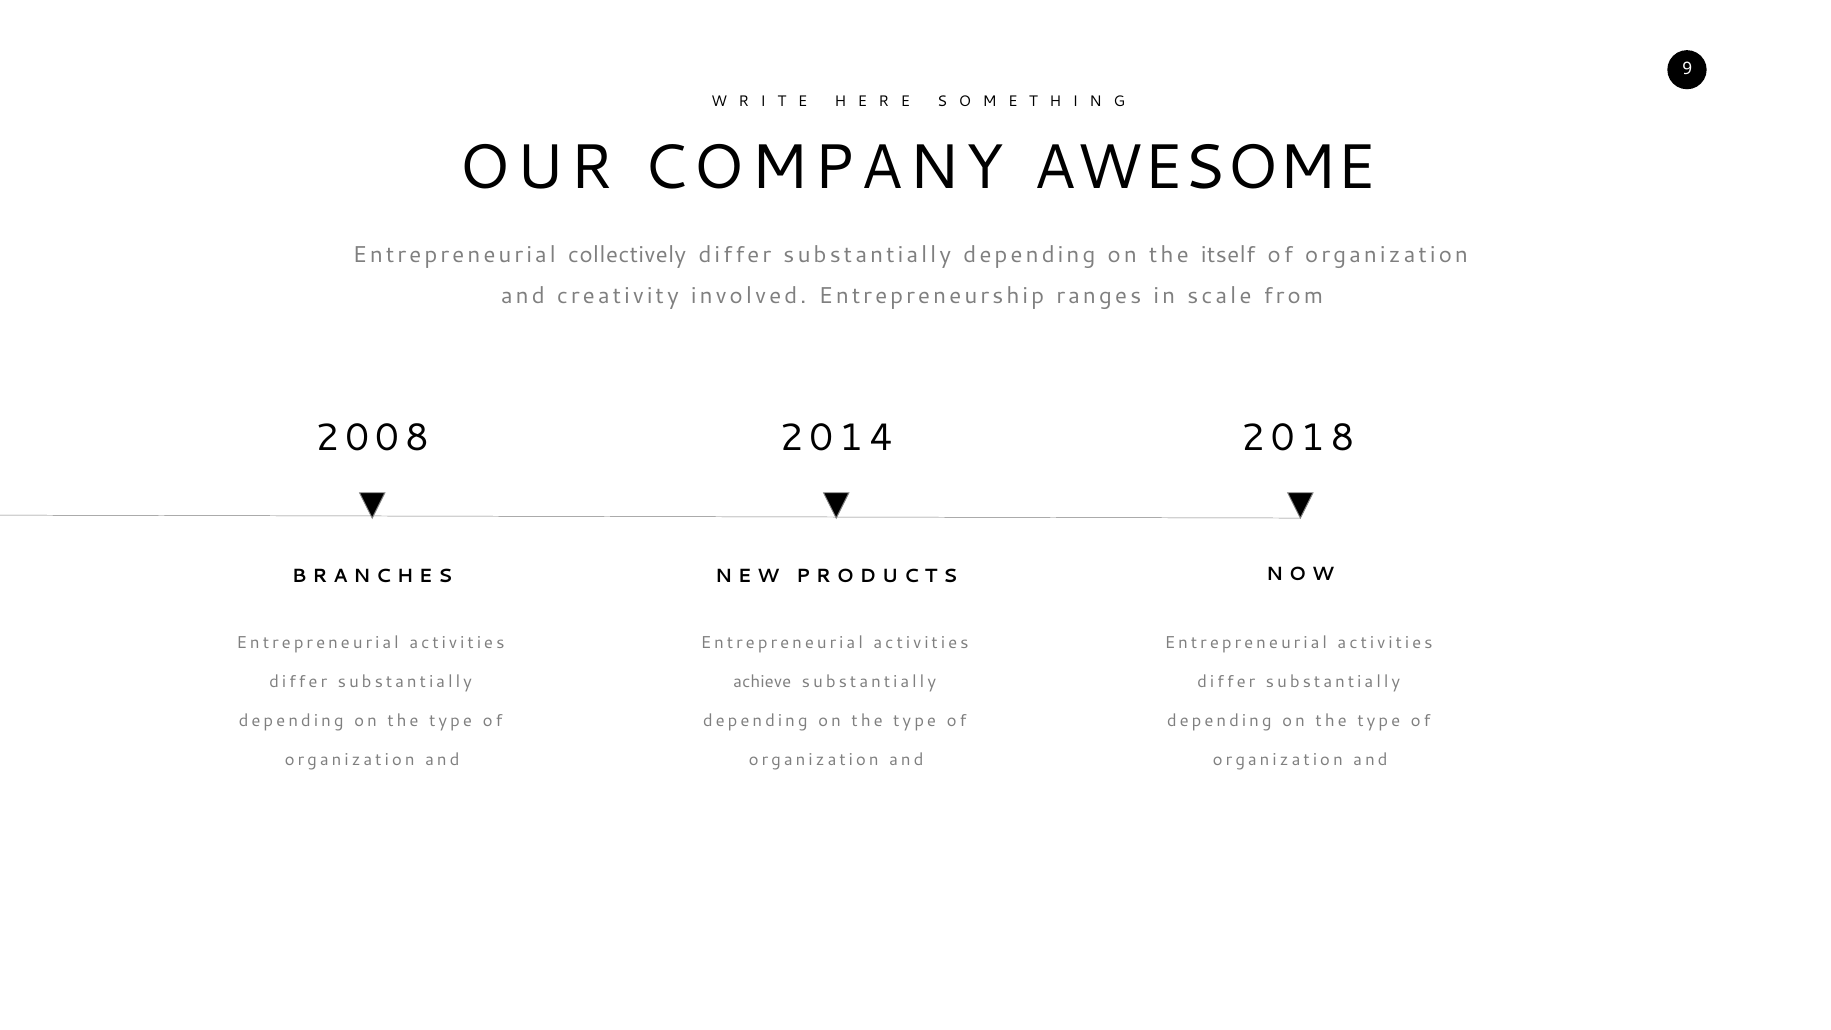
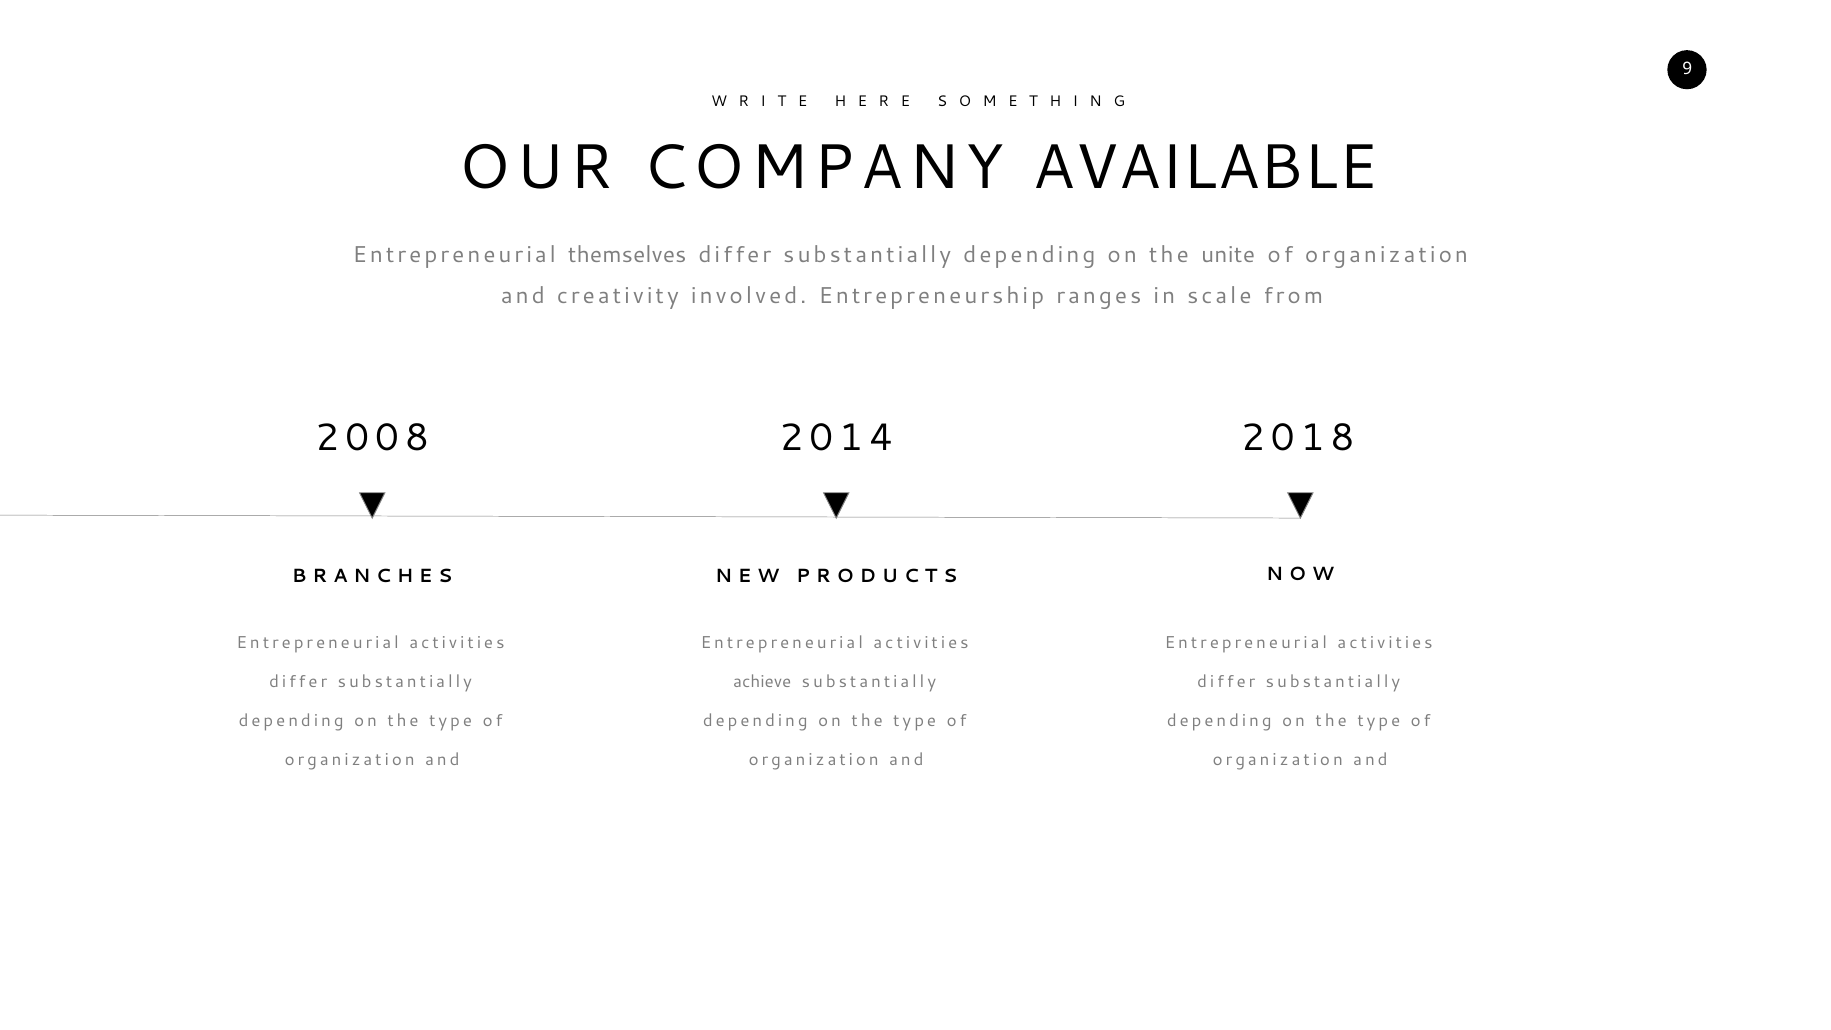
AWESOME: AWESOME -> AVAILABLE (1205, 168)
collectively: collectively -> themselves (627, 255)
itself: itself -> unite (1228, 255)
